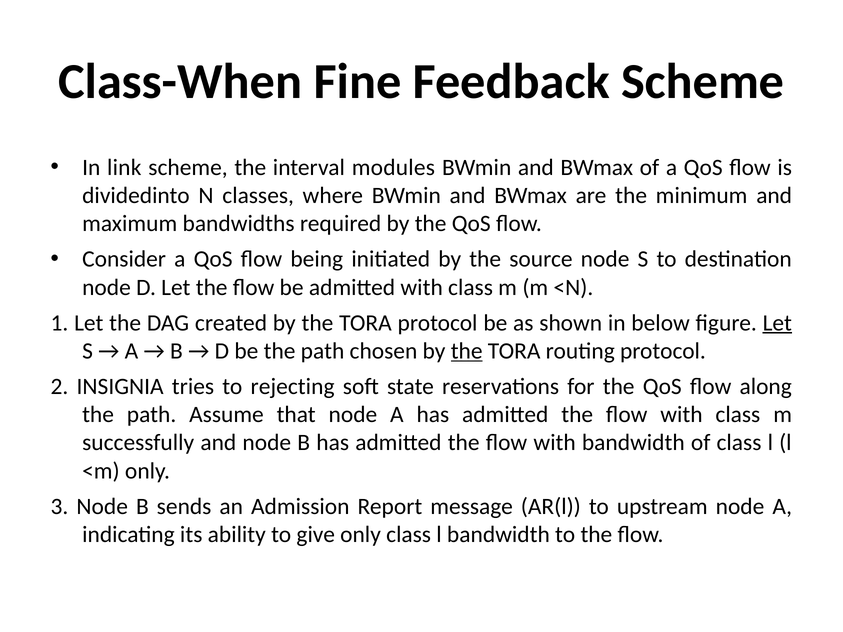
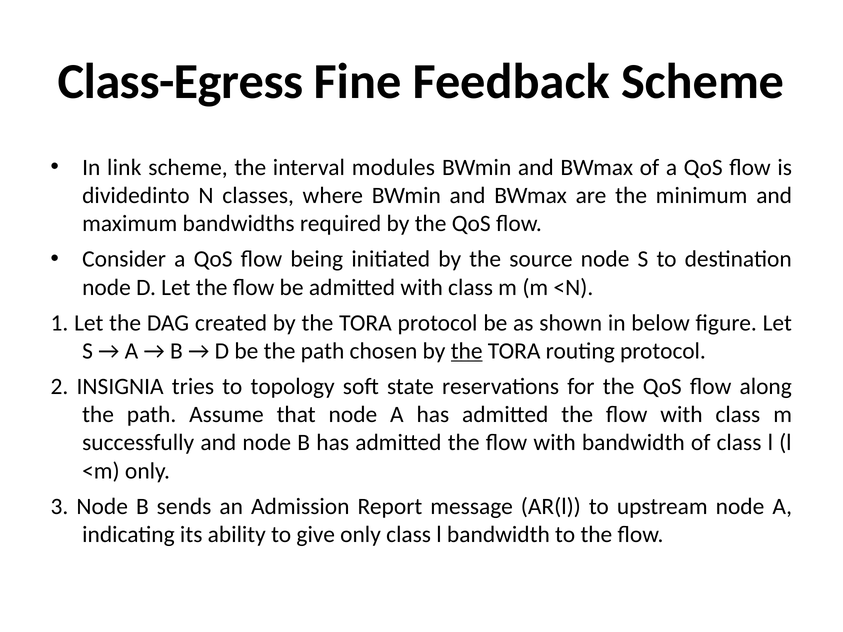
Class-When: Class-When -> Class-Egress (180, 82)
Let underline: present -> none (777, 323)
rejecting: rejecting -> topology (293, 387)
